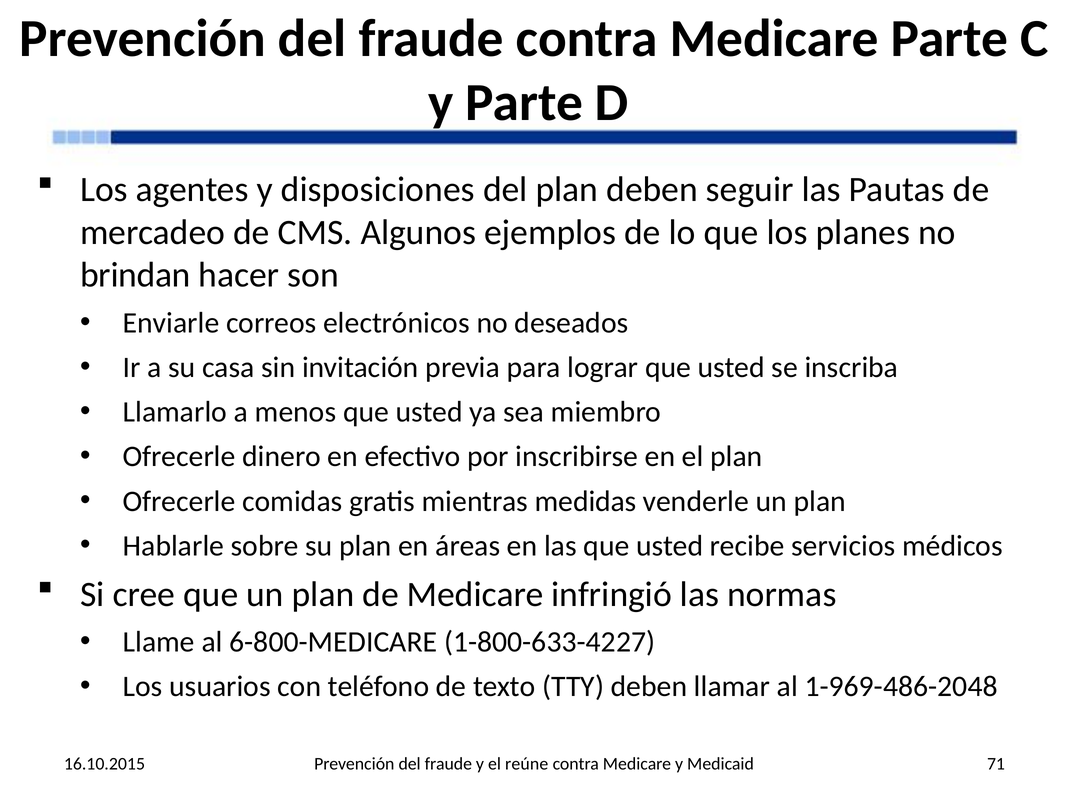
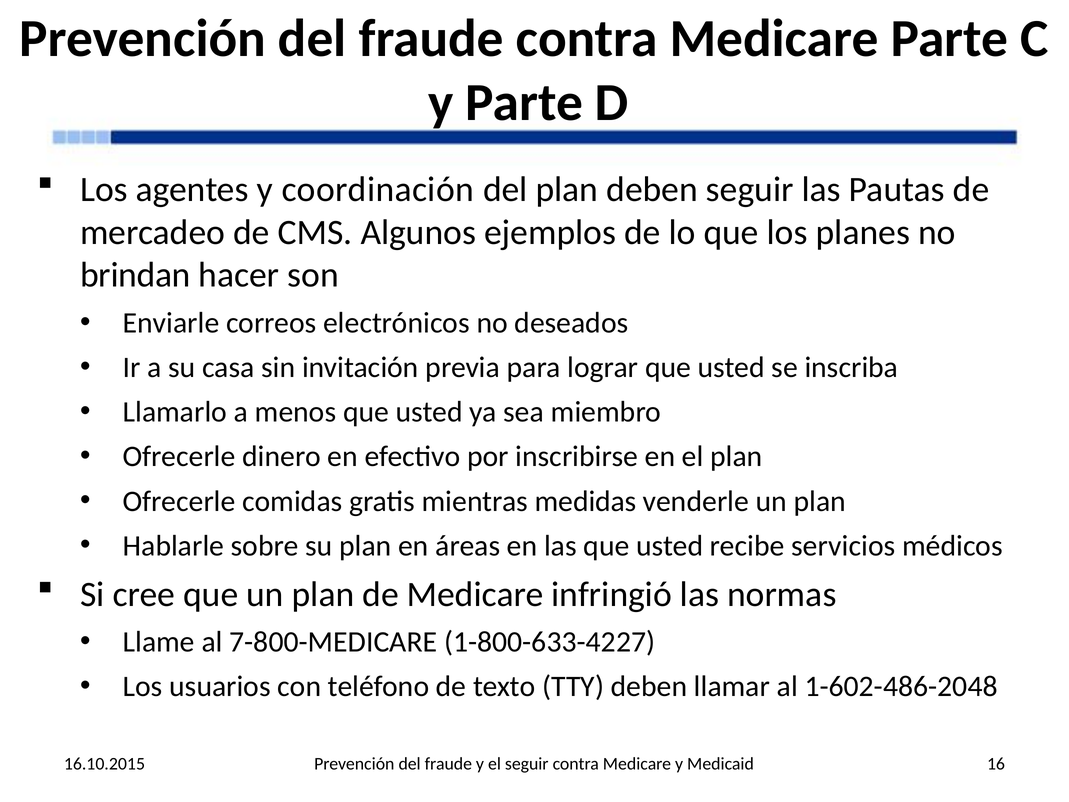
disposiciones: disposiciones -> coordinación (378, 190)
6-800-MEDICARE: 6-800-MEDICARE -> 7-800-MEDICARE (333, 642)
1-969-486-2048: 1-969-486-2048 -> 1-602-486-2048 (901, 686)
el reúne: reúne -> seguir (527, 764)
71: 71 -> 16 (996, 764)
